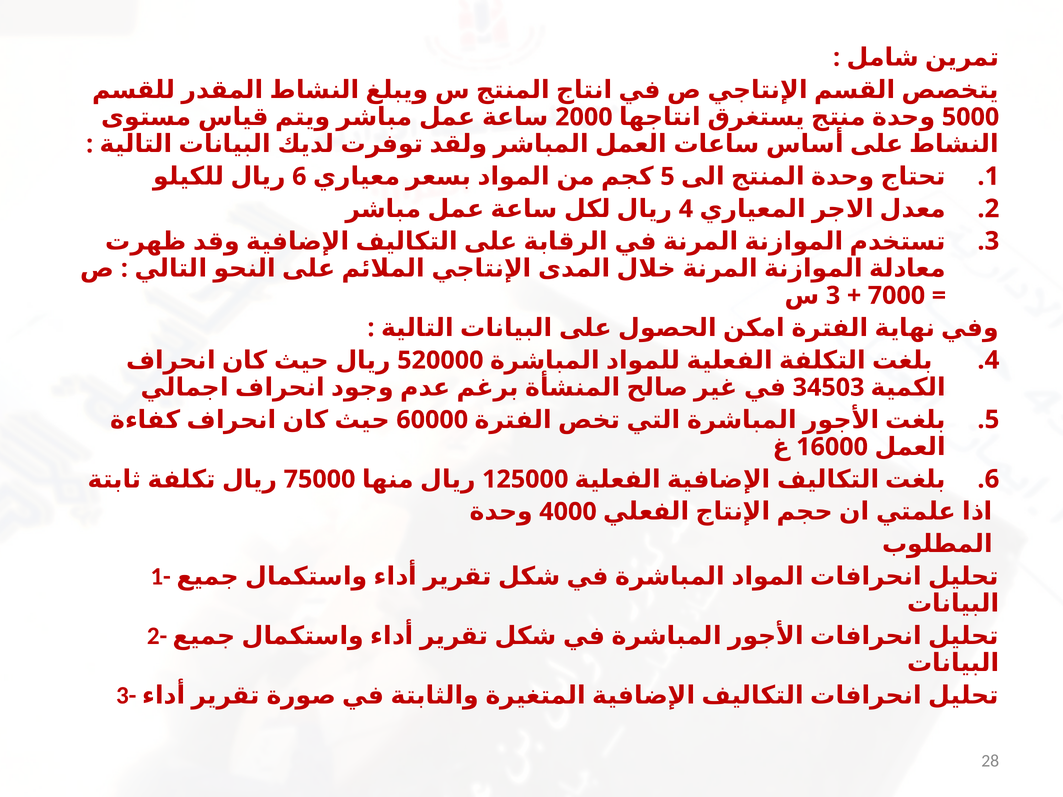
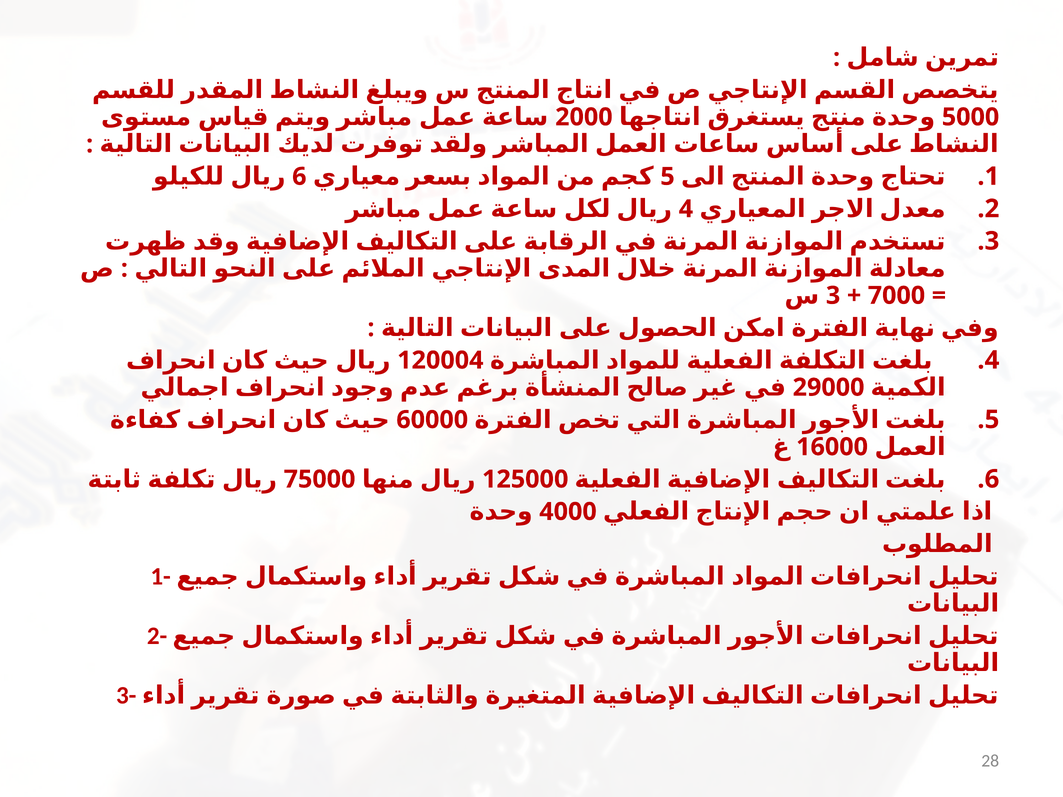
520000: 520000 -> 120004 (440, 360)
34503: 34503 -> 29000 (829, 388)
